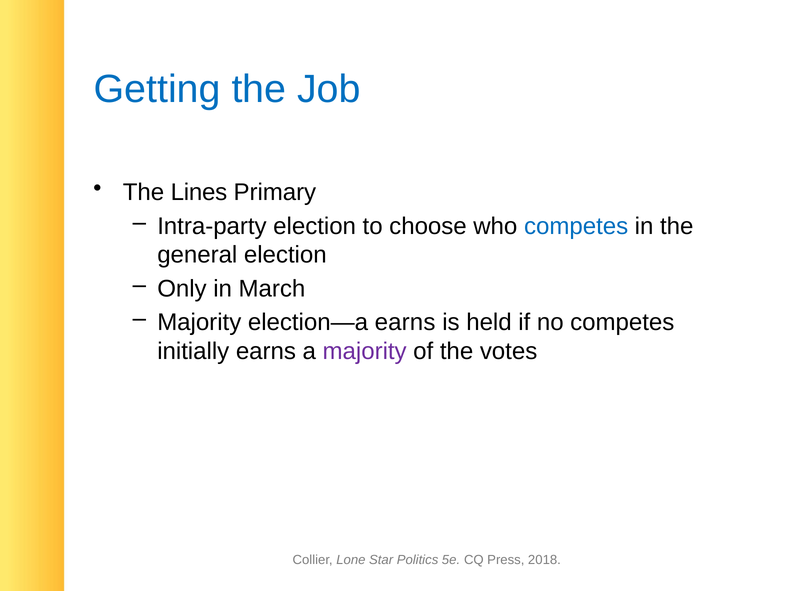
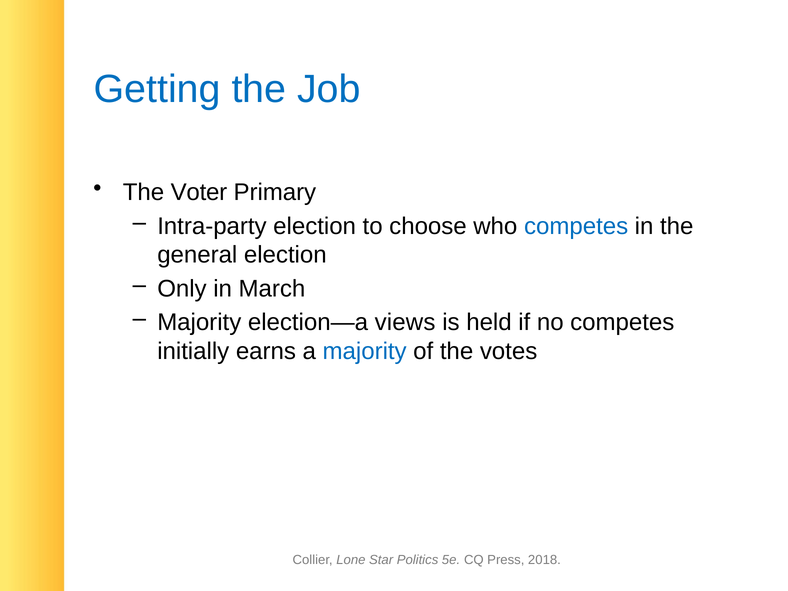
Lines: Lines -> Voter (199, 192)
election—a earns: earns -> views (405, 322)
majority colour: purple -> blue (365, 351)
